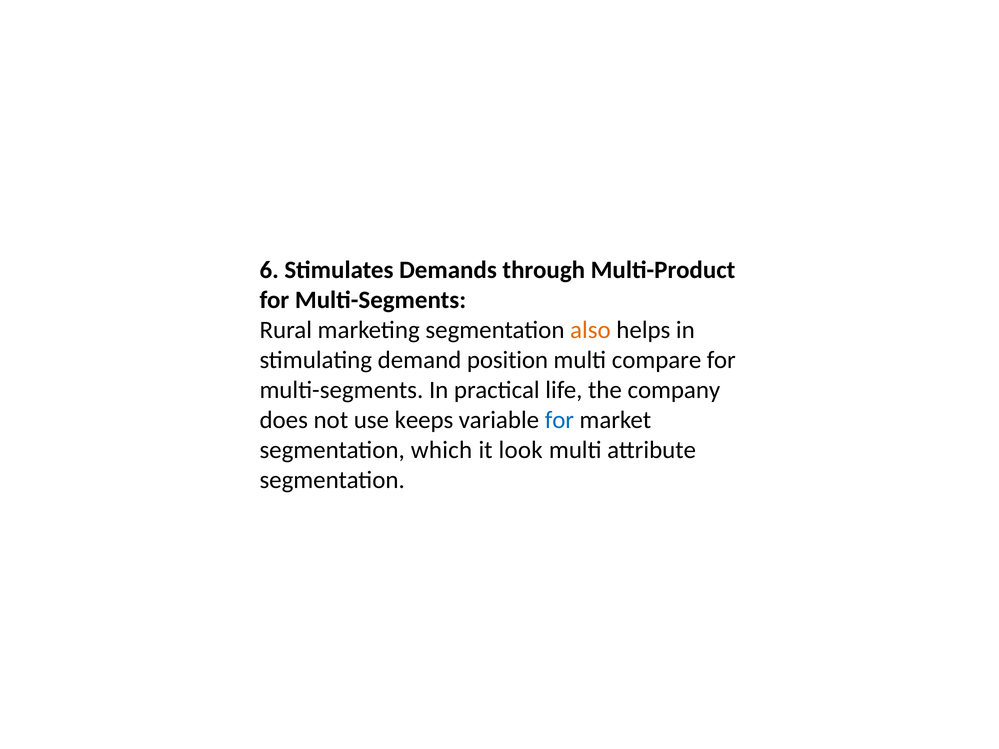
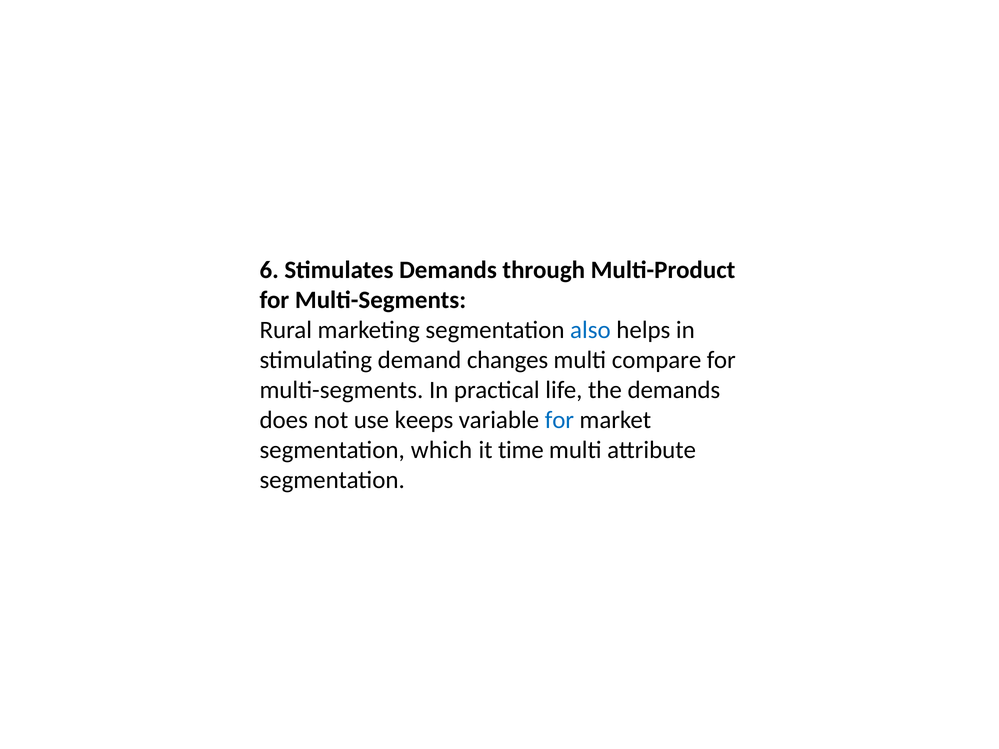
also colour: orange -> blue (590, 330)
position: position -> changes (508, 360)
the company: company -> demands (674, 390)
look: look -> time (521, 450)
